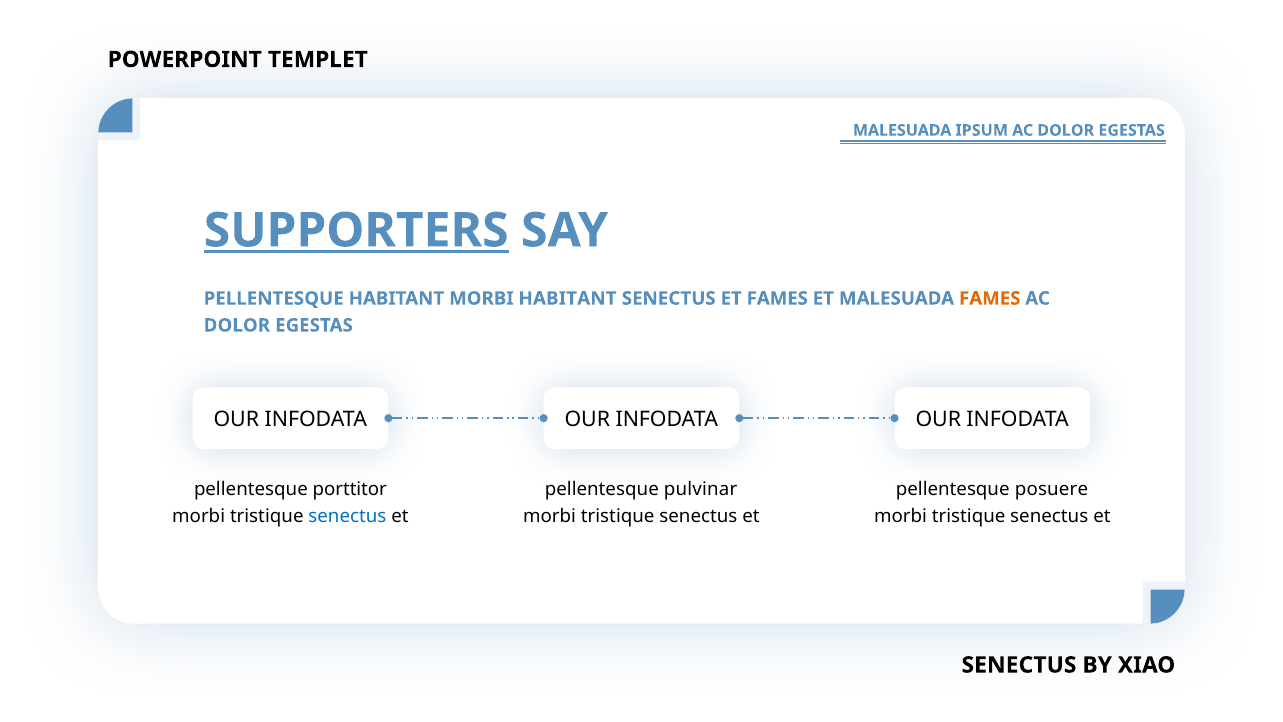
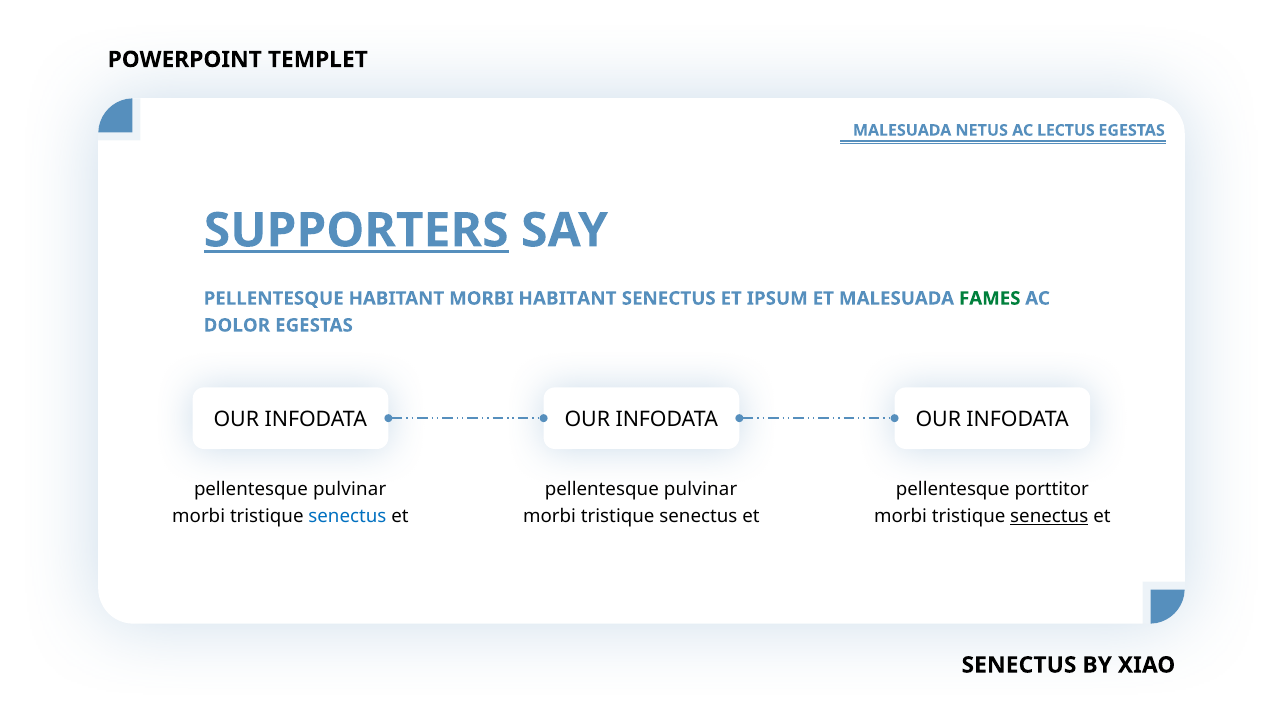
IPSUM: IPSUM -> NETUS (982, 130)
DOLOR: DOLOR -> LECTUS (1066, 130)
ET FAMES: FAMES -> IPSUM (777, 298)
FAMES colour: orange -> green (990, 298)
porttitor: porttitor -> pulvinar (350, 489)
posuere: posuere -> porttitor (1052, 489)
senectus underline: none -> present (1049, 516)
